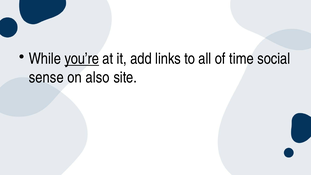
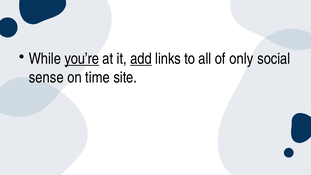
add underline: none -> present (141, 59)
time: time -> only (241, 59)
also: also -> time (98, 77)
